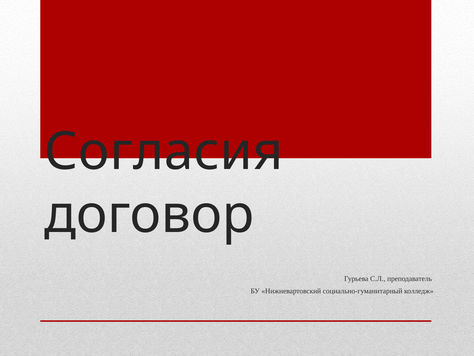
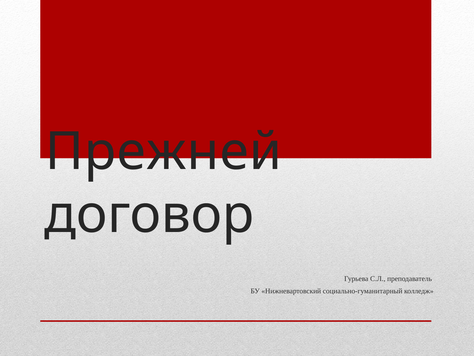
Согласия: Согласия -> Прежней (164, 151)
